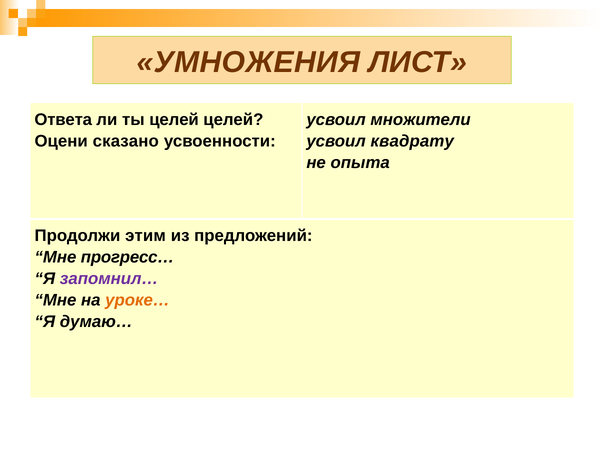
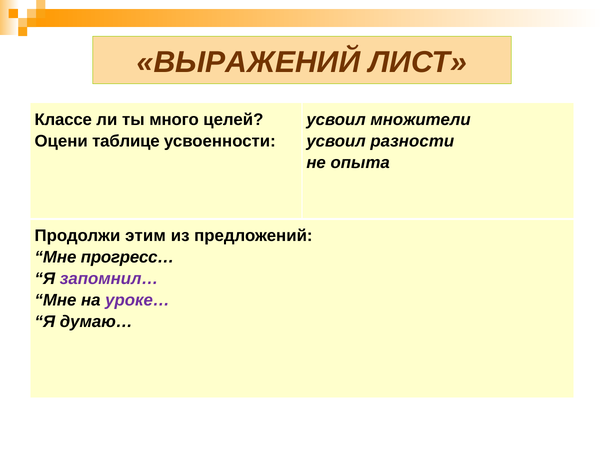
УМНОЖЕНИЯ: УМНОЖЕНИЯ -> ВЫРАЖЕНИЙ (249, 62)
Ответа: Ответа -> Классе (63, 120)
ты целей: целей -> много (174, 120)
сказано: сказано -> таблице (126, 141)
квадрату: квадрату -> разности (412, 141)
уроке… colour: orange -> purple (137, 300)
